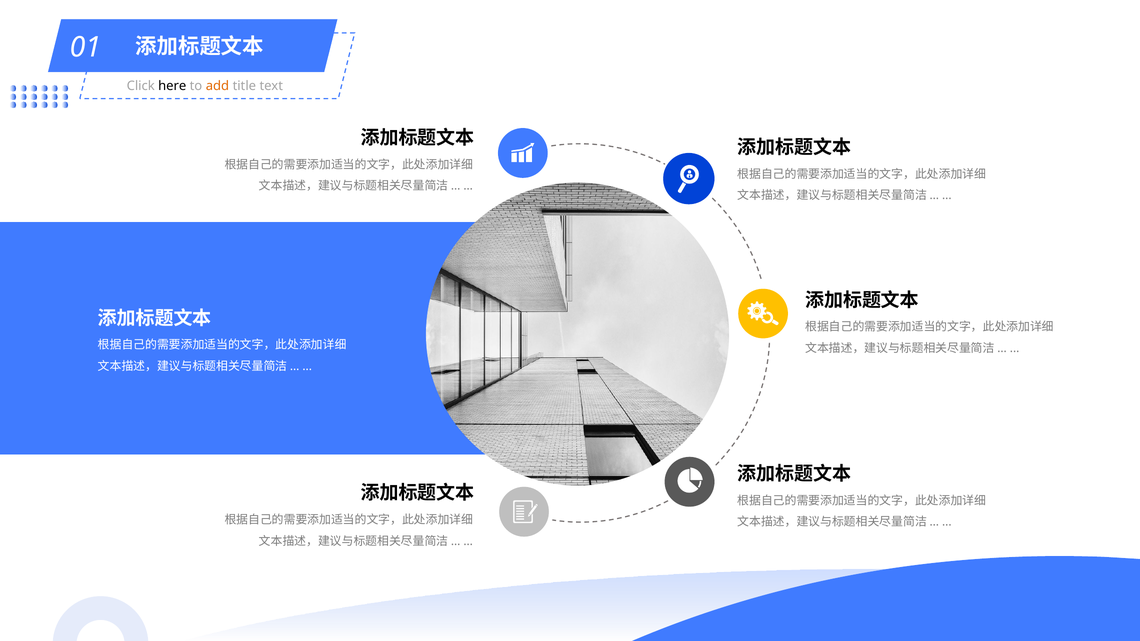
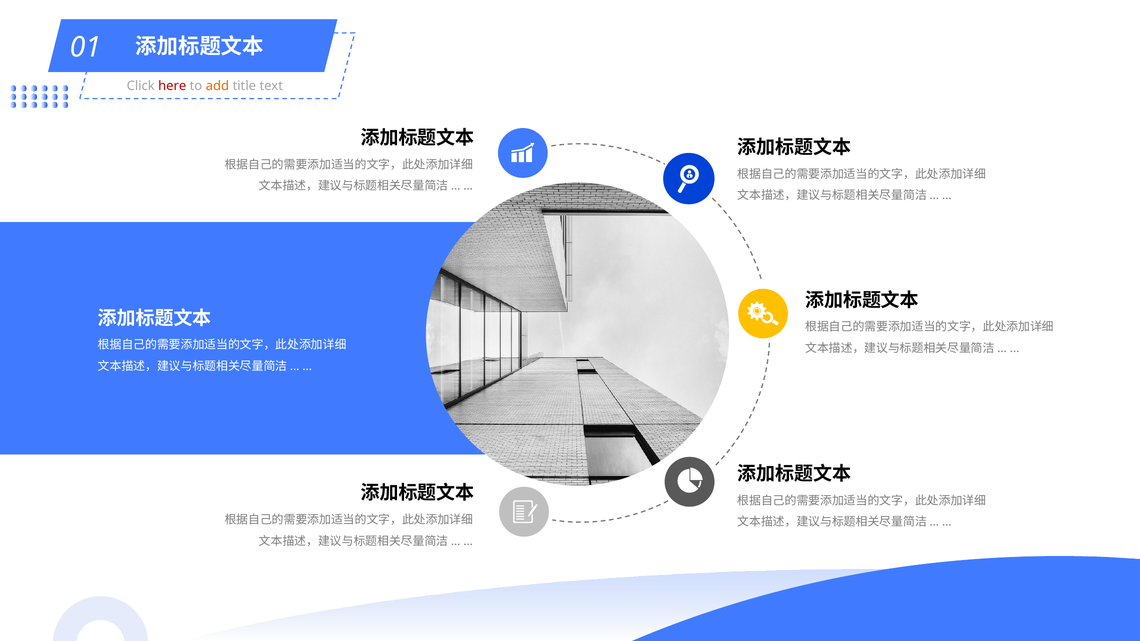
here colour: black -> red (172, 86)
